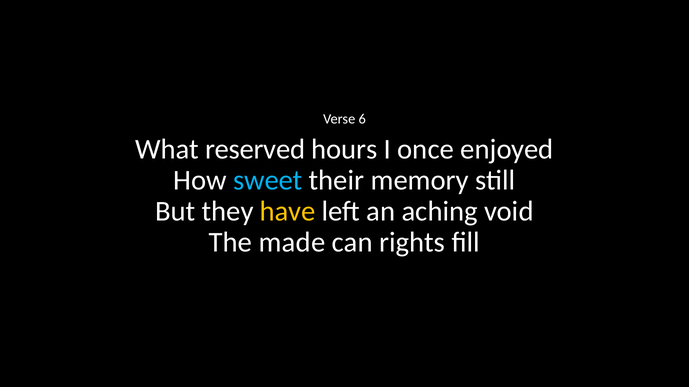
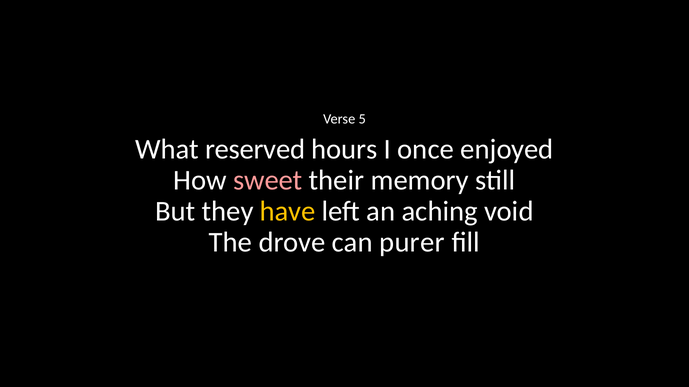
6: 6 -> 5 (362, 119)
sweet colour: light blue -> pink (268, 181)
made: made -> drove (292, 243)
rights: rights -> purer (412, 243)
